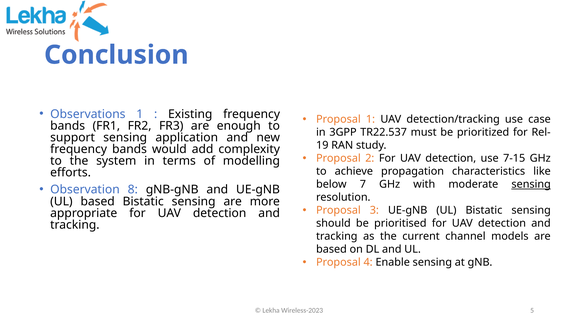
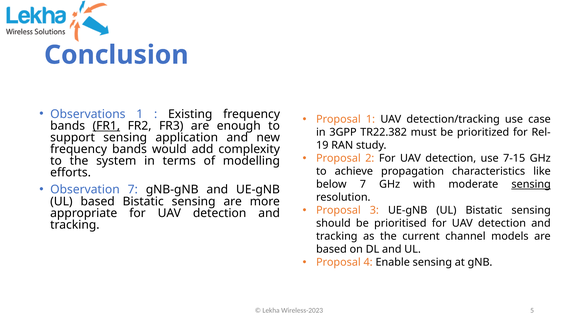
FR1 underline: none -> present (106, 126)
TR22.537: TR22.537 -> TR22.382 (384, 132)
Observation 8: 8 -> 7 (133, 190)
